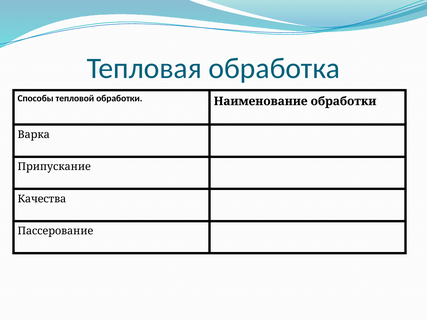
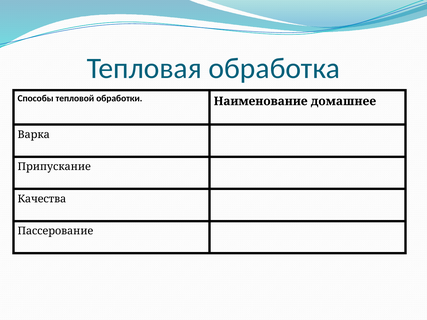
Наименование обработки: обработки -> домашнее (343, 101)
